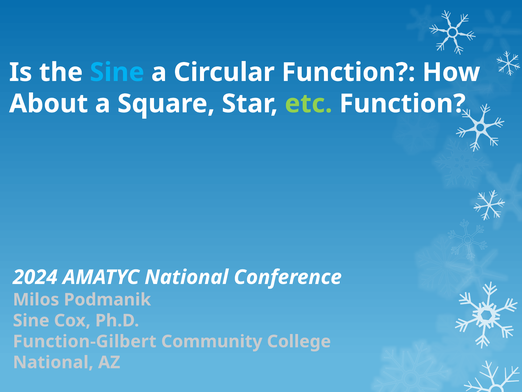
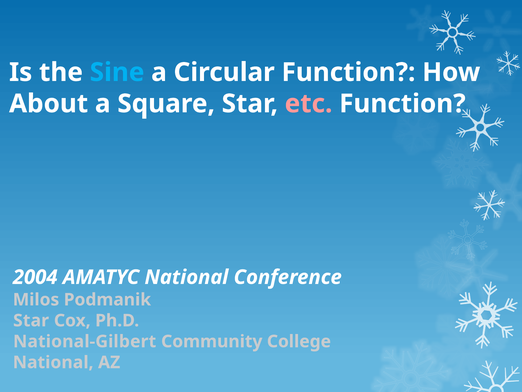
etc colour: light green -> pink (309, 104)
2024: 2024 -> 2004 (35, 277)
Sine: Sine -> Star (31, 320)
Function-Gilbert: Function-Gilbert -> National-Gilbert (85, 341)
